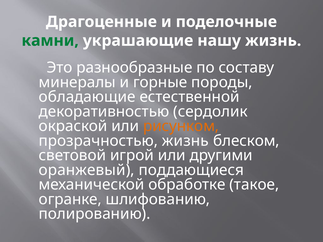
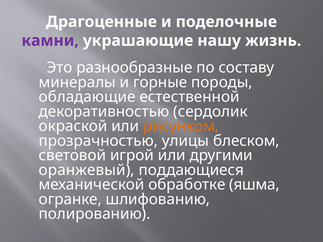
камни colour: green -> purple (50, 41)
прозрачностью жизнь: жизнь -> улицы (185, 141)
такое: такое -> яшма (254, 185)
